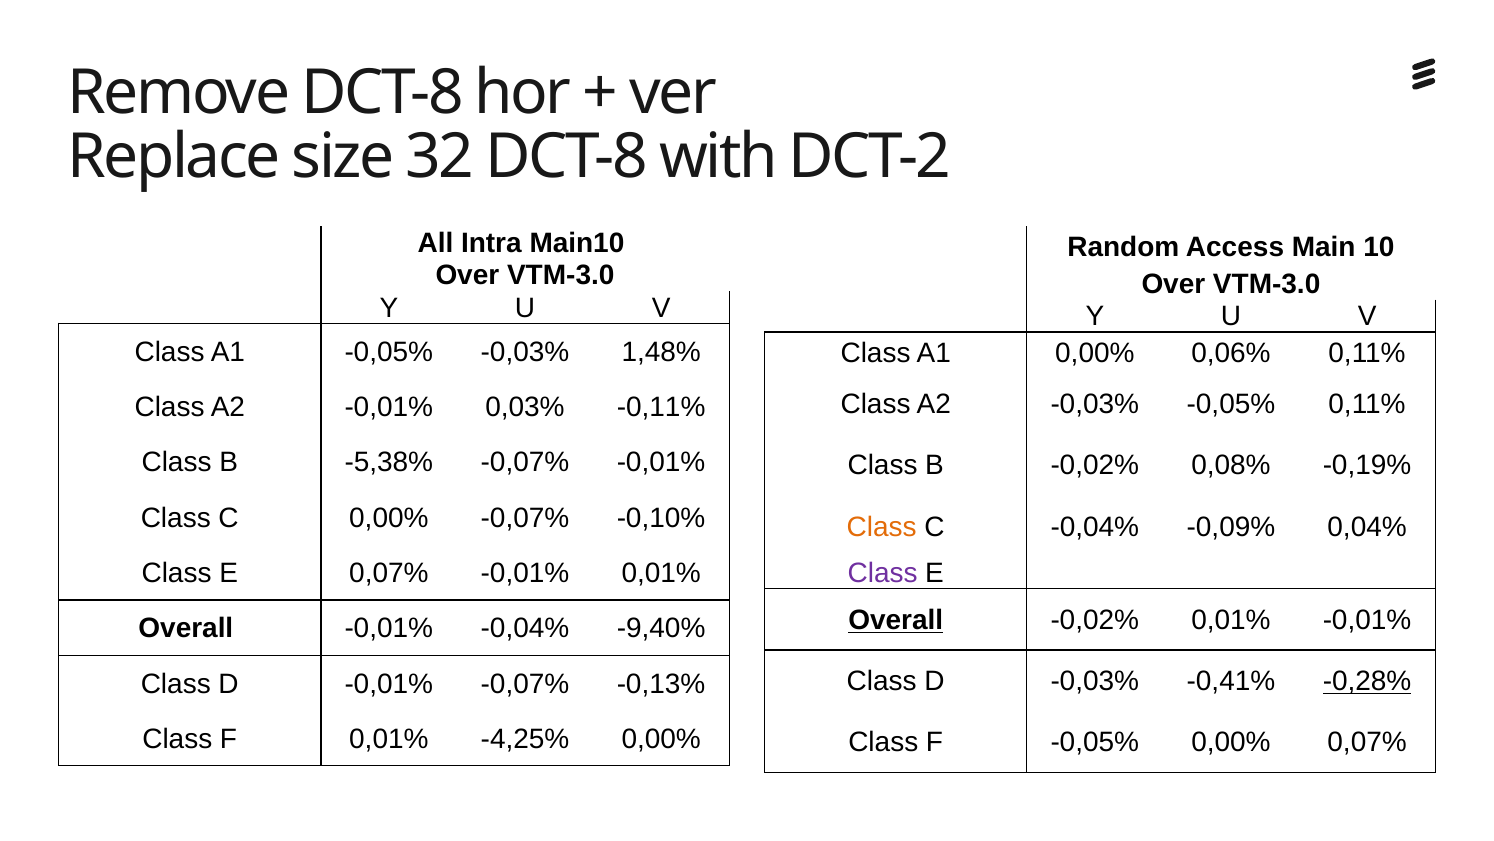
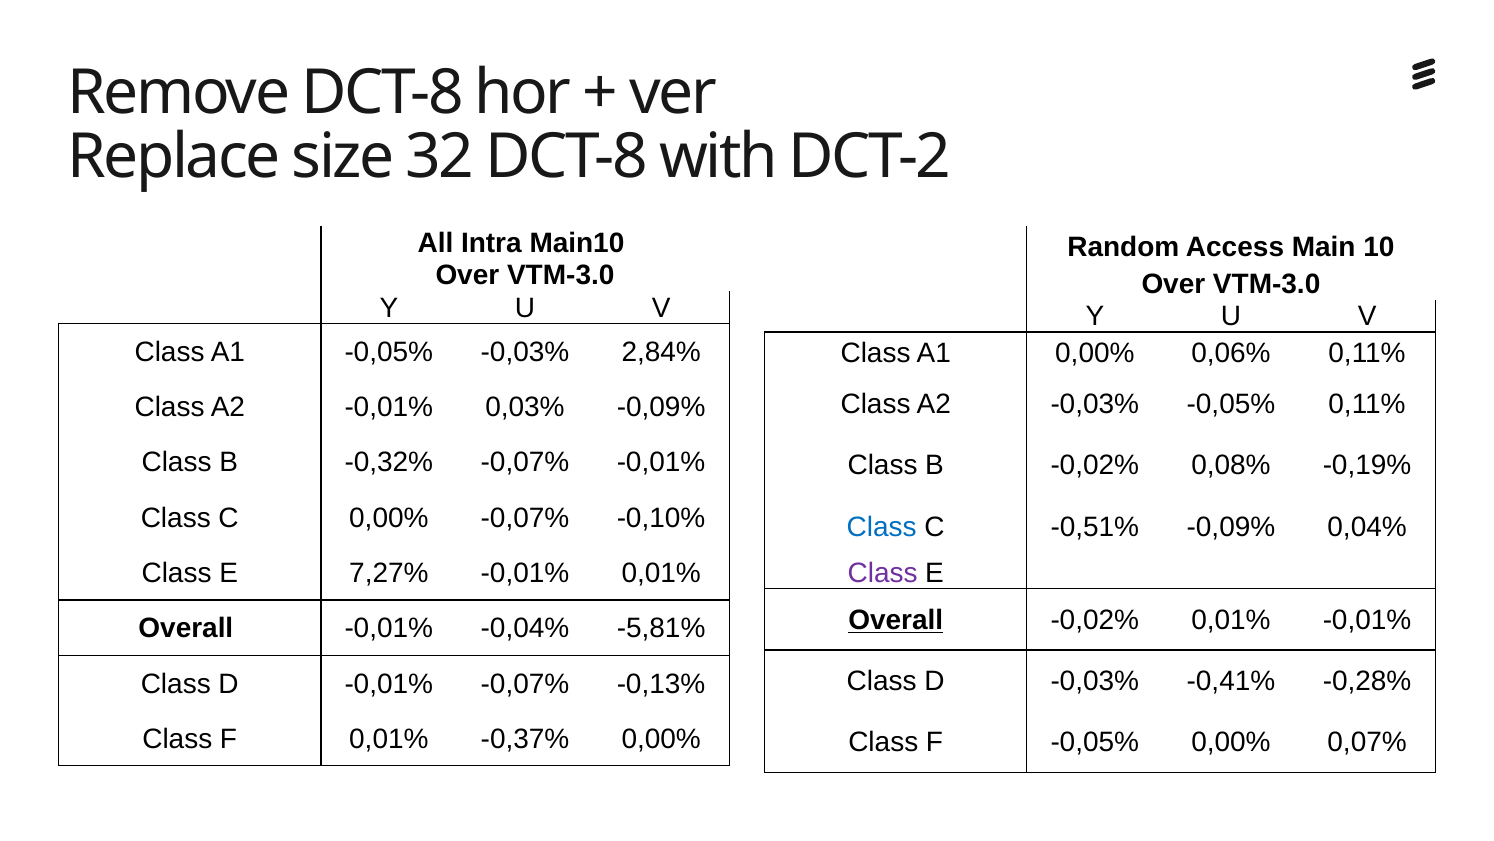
1,48%: 1,48% -> 2,84% (661, 352)
0,03% -0,11%: -0,11% -> -0,09% (661, 407)
-5,38%: -5,38% -> -0,32% (389, 462)
Class colour: orange -> blue (882, 526)
C -0,04%: -0,04% -> -0,51% (1095, 526)
E 0,07%: 0,07% -> 7,27% (389, 573)
-9,40%: -9,40% -> -5,81% (661, 628)
-0,28% underline: present -> none (1367, 681)
-4,25%: -4,25% -> -0,37% (525, 739)
